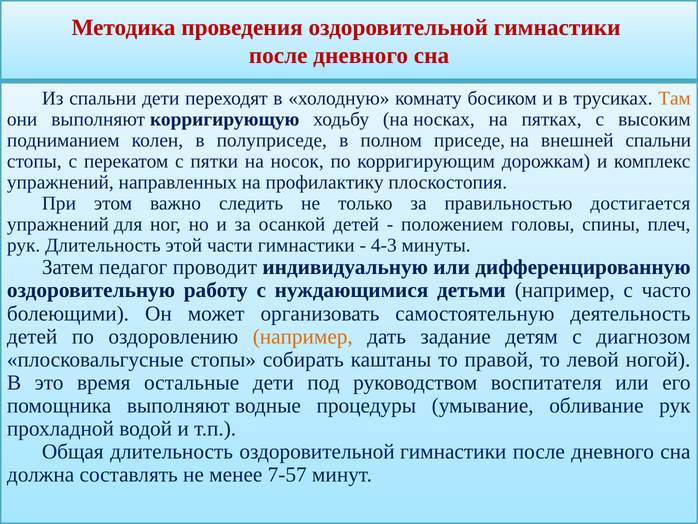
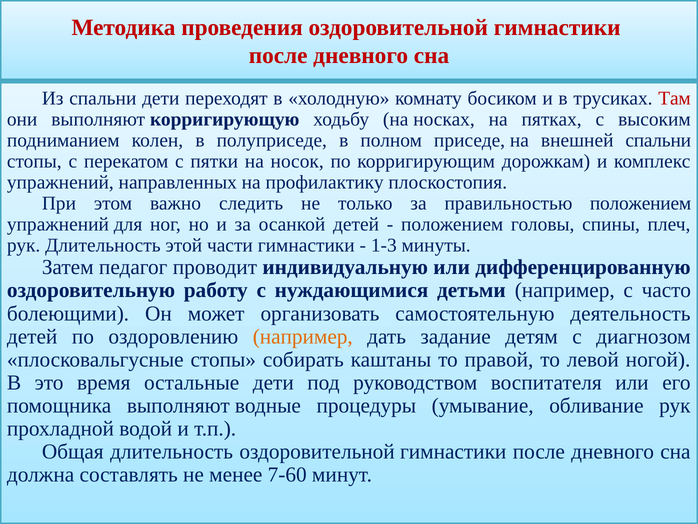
Там colour: orange -> red (675, 98)
правильностью достигается: достигается -> положением (641, 203)
4-3: 4-3 -> 1-3 (384, 245)
7-57: 7-57 -> 7-60 (287, 474)
